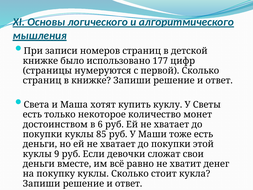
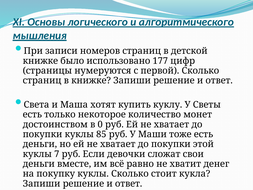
6: 6 -> 0 (100, 124)
9: 9 -> 7 (57, 154)
